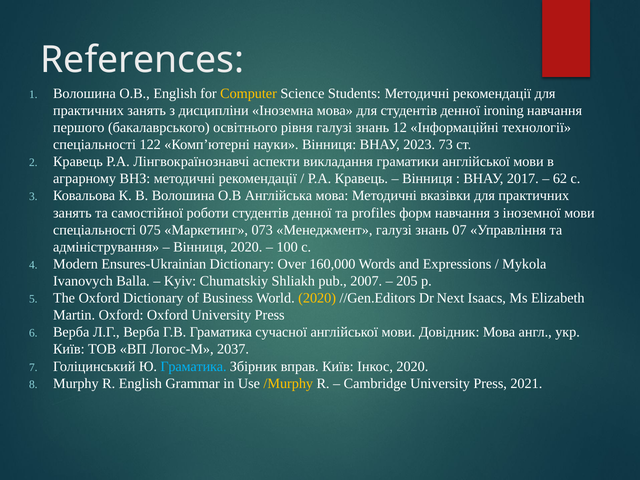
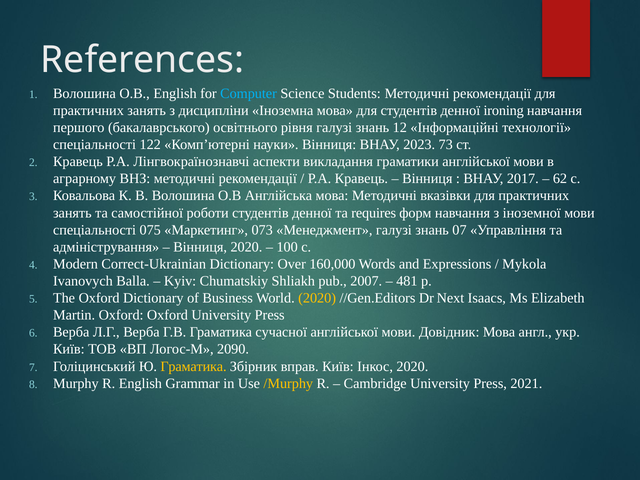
Computer colour: yellow -> light blue (249, 93)
profiles: profiles -> requires (374, 213)
Ensures-Ukrainian: Ensures-Ukrainian -> Correct-Ukrainian (154, 264)
205: 205 -> 481 (407, 281)
2037: 2037 -> 2090 (233, 349)
Граматика colour: light blue -> yellow (193, 366)
